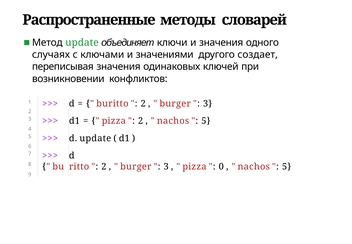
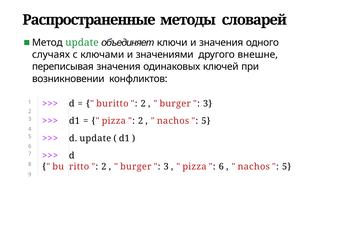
создает: создает -> внешне (258, 55)
0: 0 -> 6 (221, 166)
